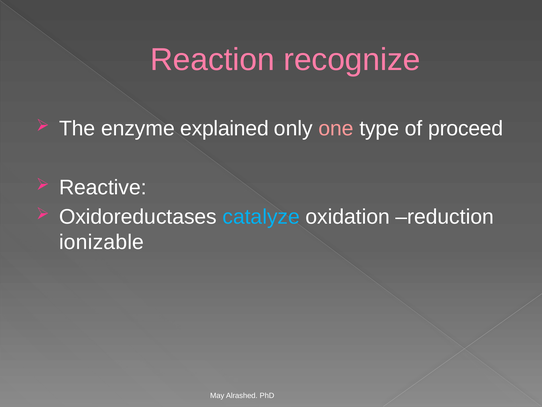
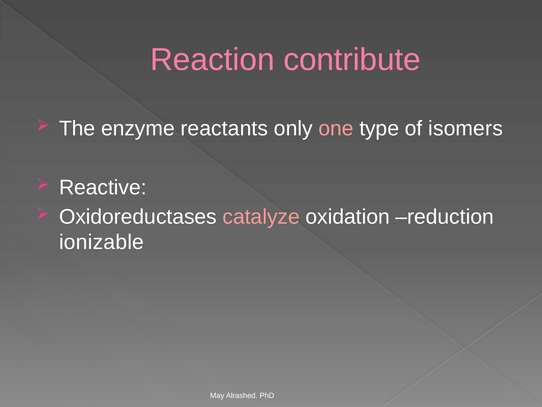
recognize: recognize -> contribute (352, 60)
explained: explained -> reactants (224, 128)
proceed: proceed -> isomers (466, 128)
catalyze colour: light blue -> pink (261, 217)
